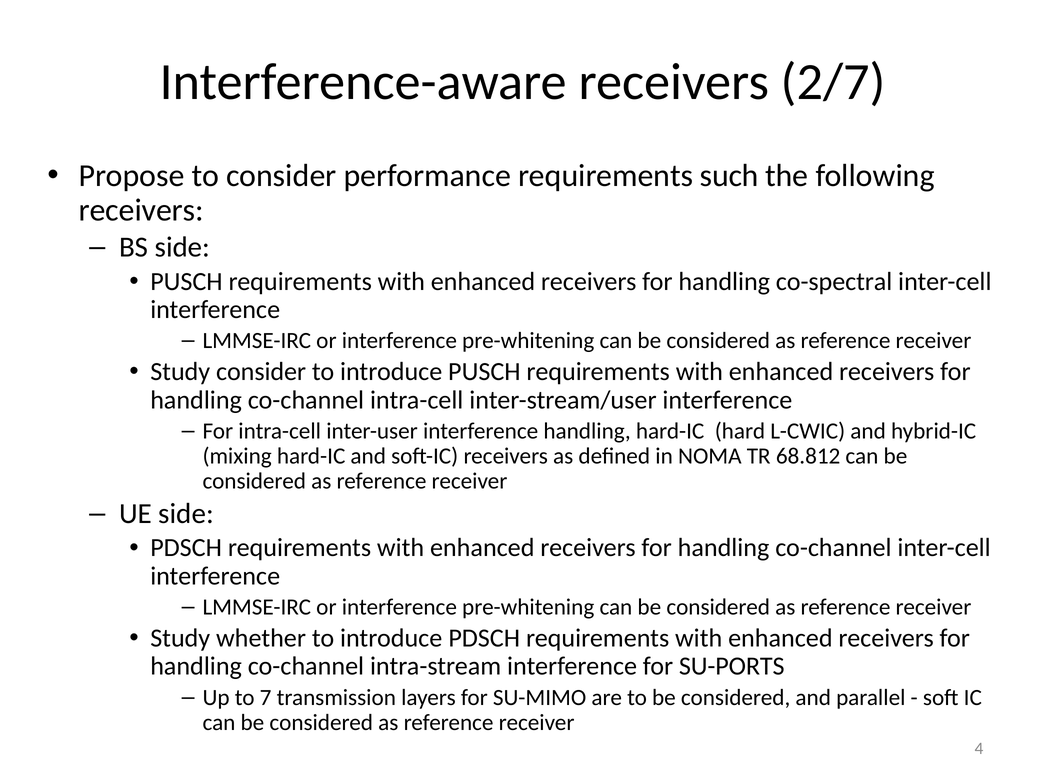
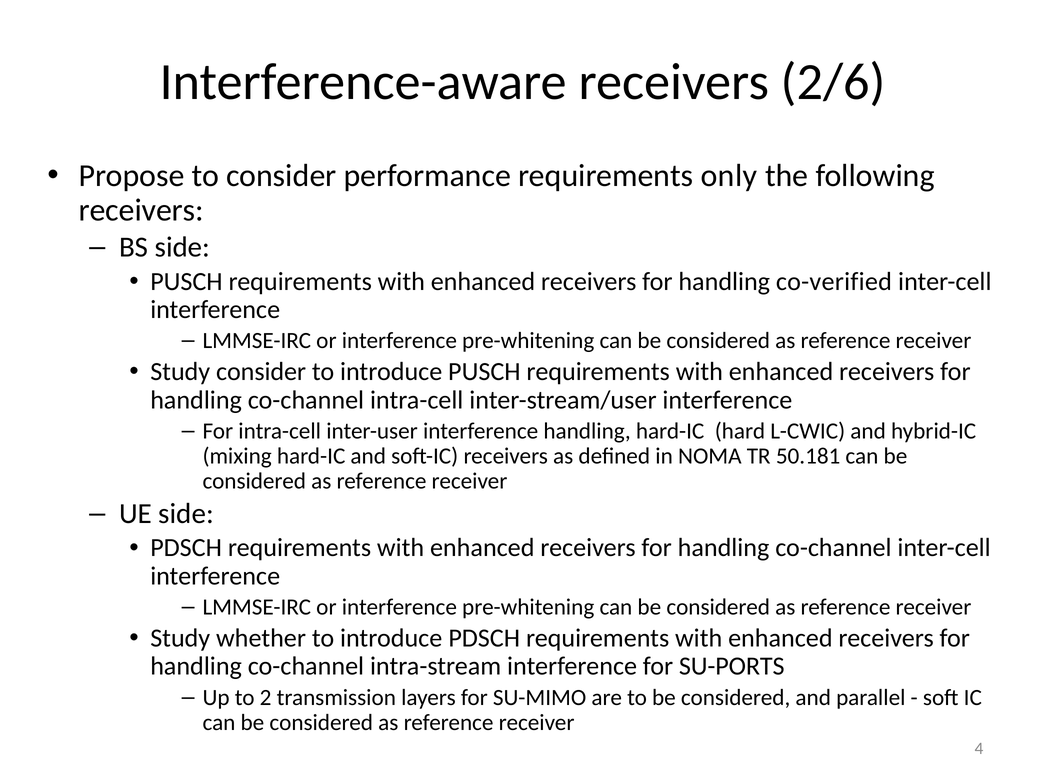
2/7: 2/7 -> 2/6 (833, 82)
such: such -> only (729, 176)
co-spectral: co-spectral -> co-verified (834, 282)
68.812: 68.812 -> 50.181 (808, 456)
7: 7 -> 2 (266, 698)
